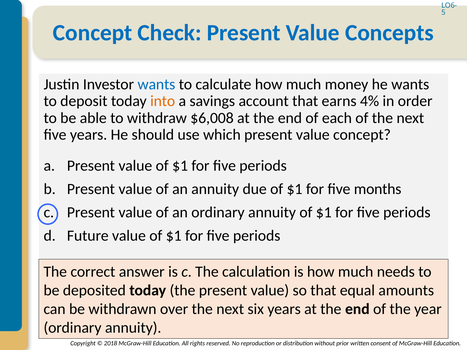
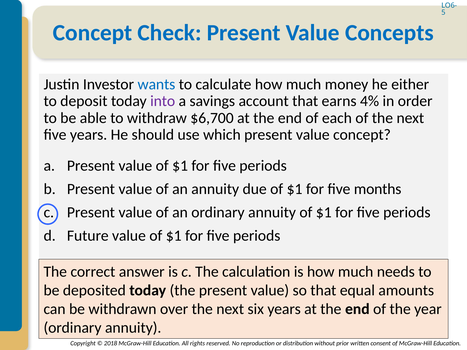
he wants: wants -> either (410, 84)
into colour: orange -> purple (163, 101)
$6,008: $6,008 -> $6,700 (212, 118)
